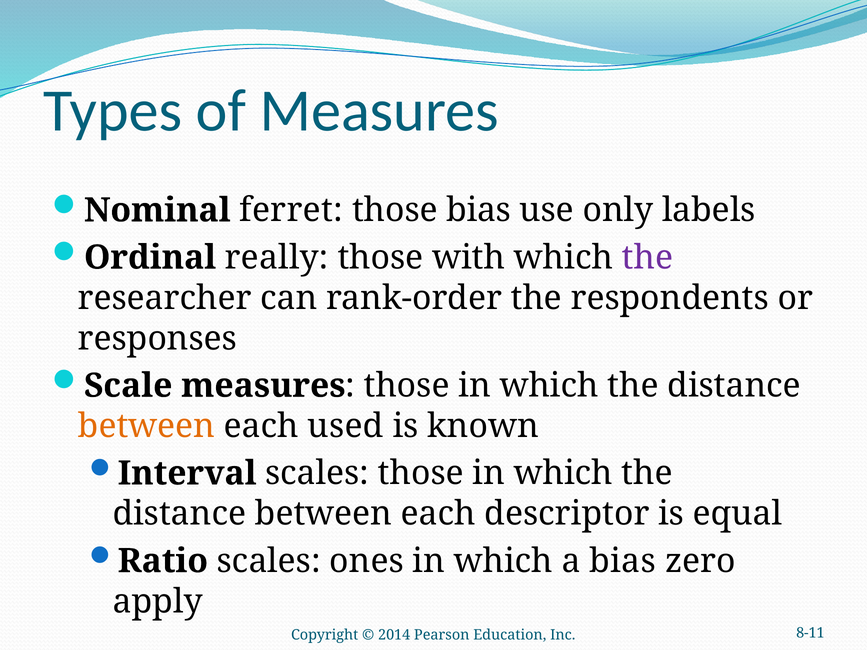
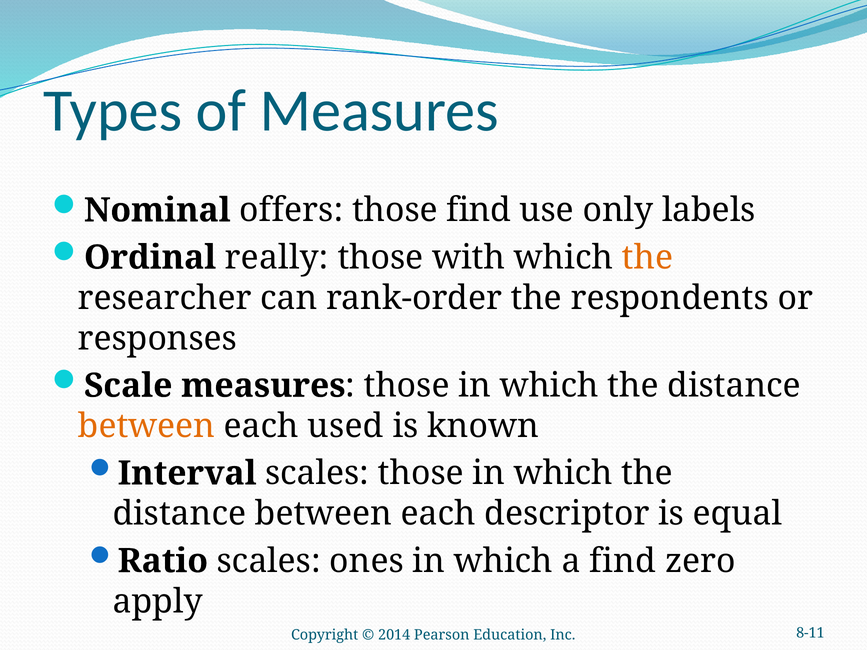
ferret: ferret -> offers (291, 210)
those bias: bias -> find (479, 210)
the colour: purple -> orange (647, 258)
a bias: bias -> find (623, 561)
